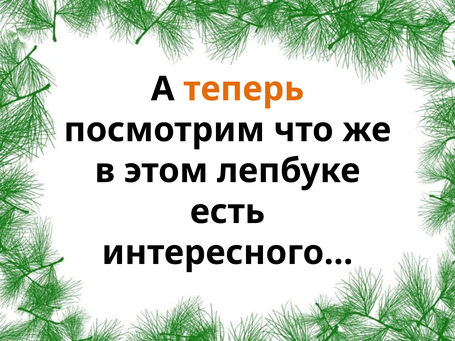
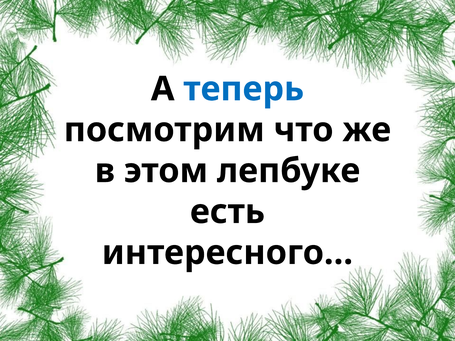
теперь colour: orange -> blue (244, 89)
